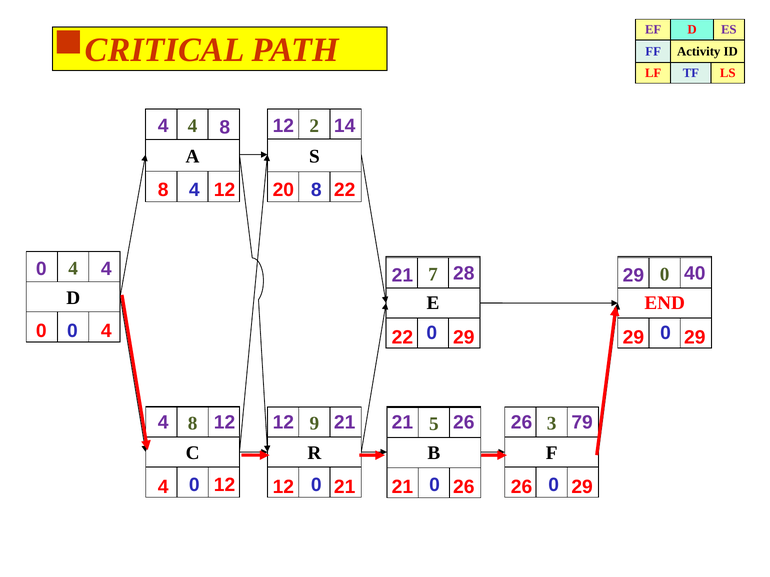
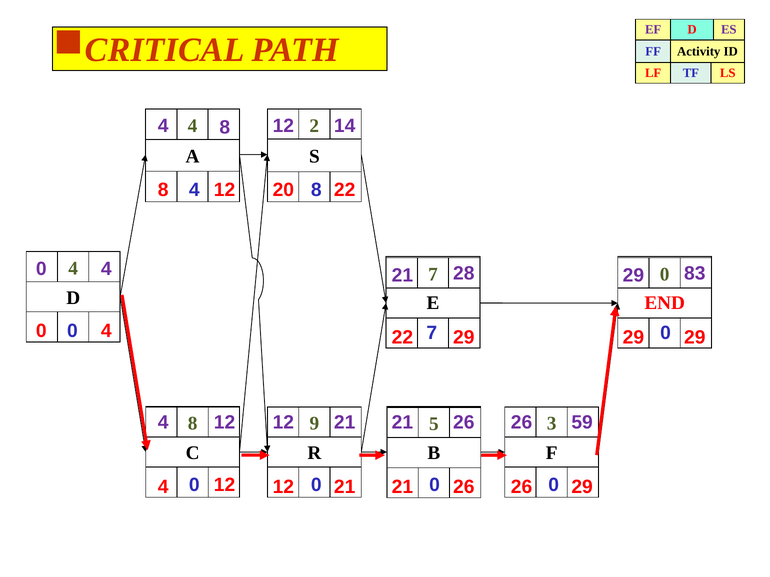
40: 40 -> 83 (695, 273)
0: 0 -> 7 (432, 333)
79: 79 -> 59 (582, 423)
